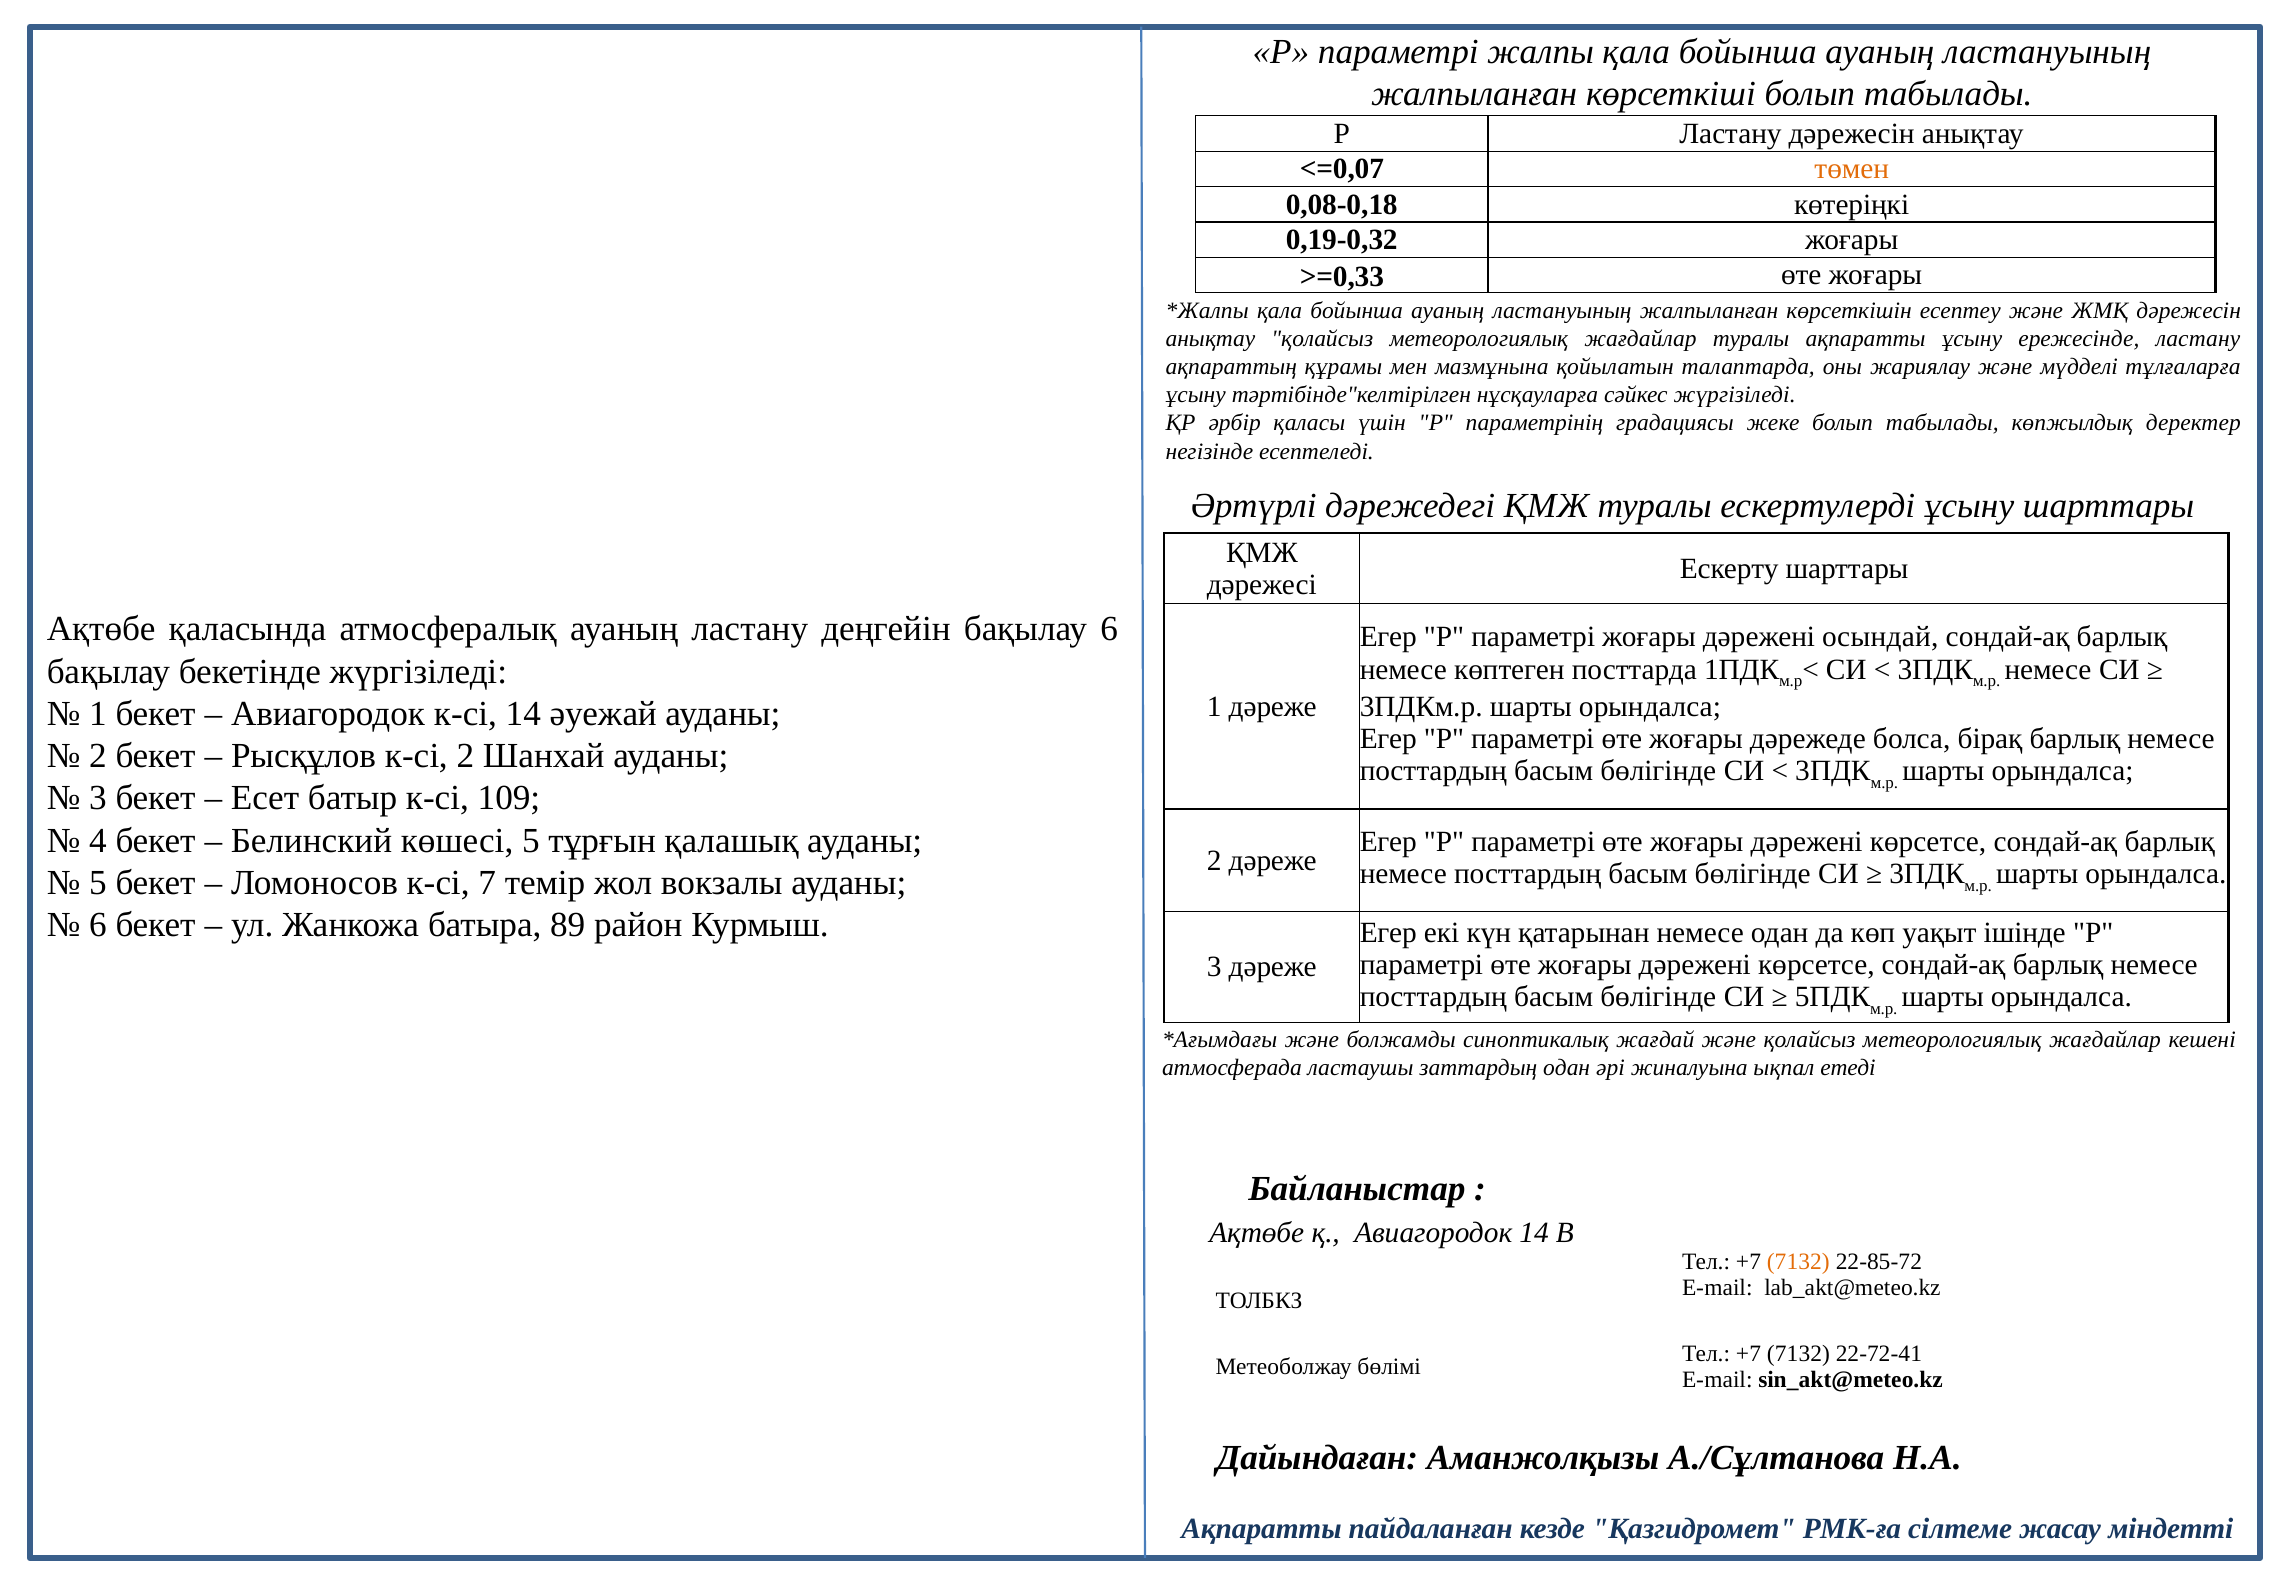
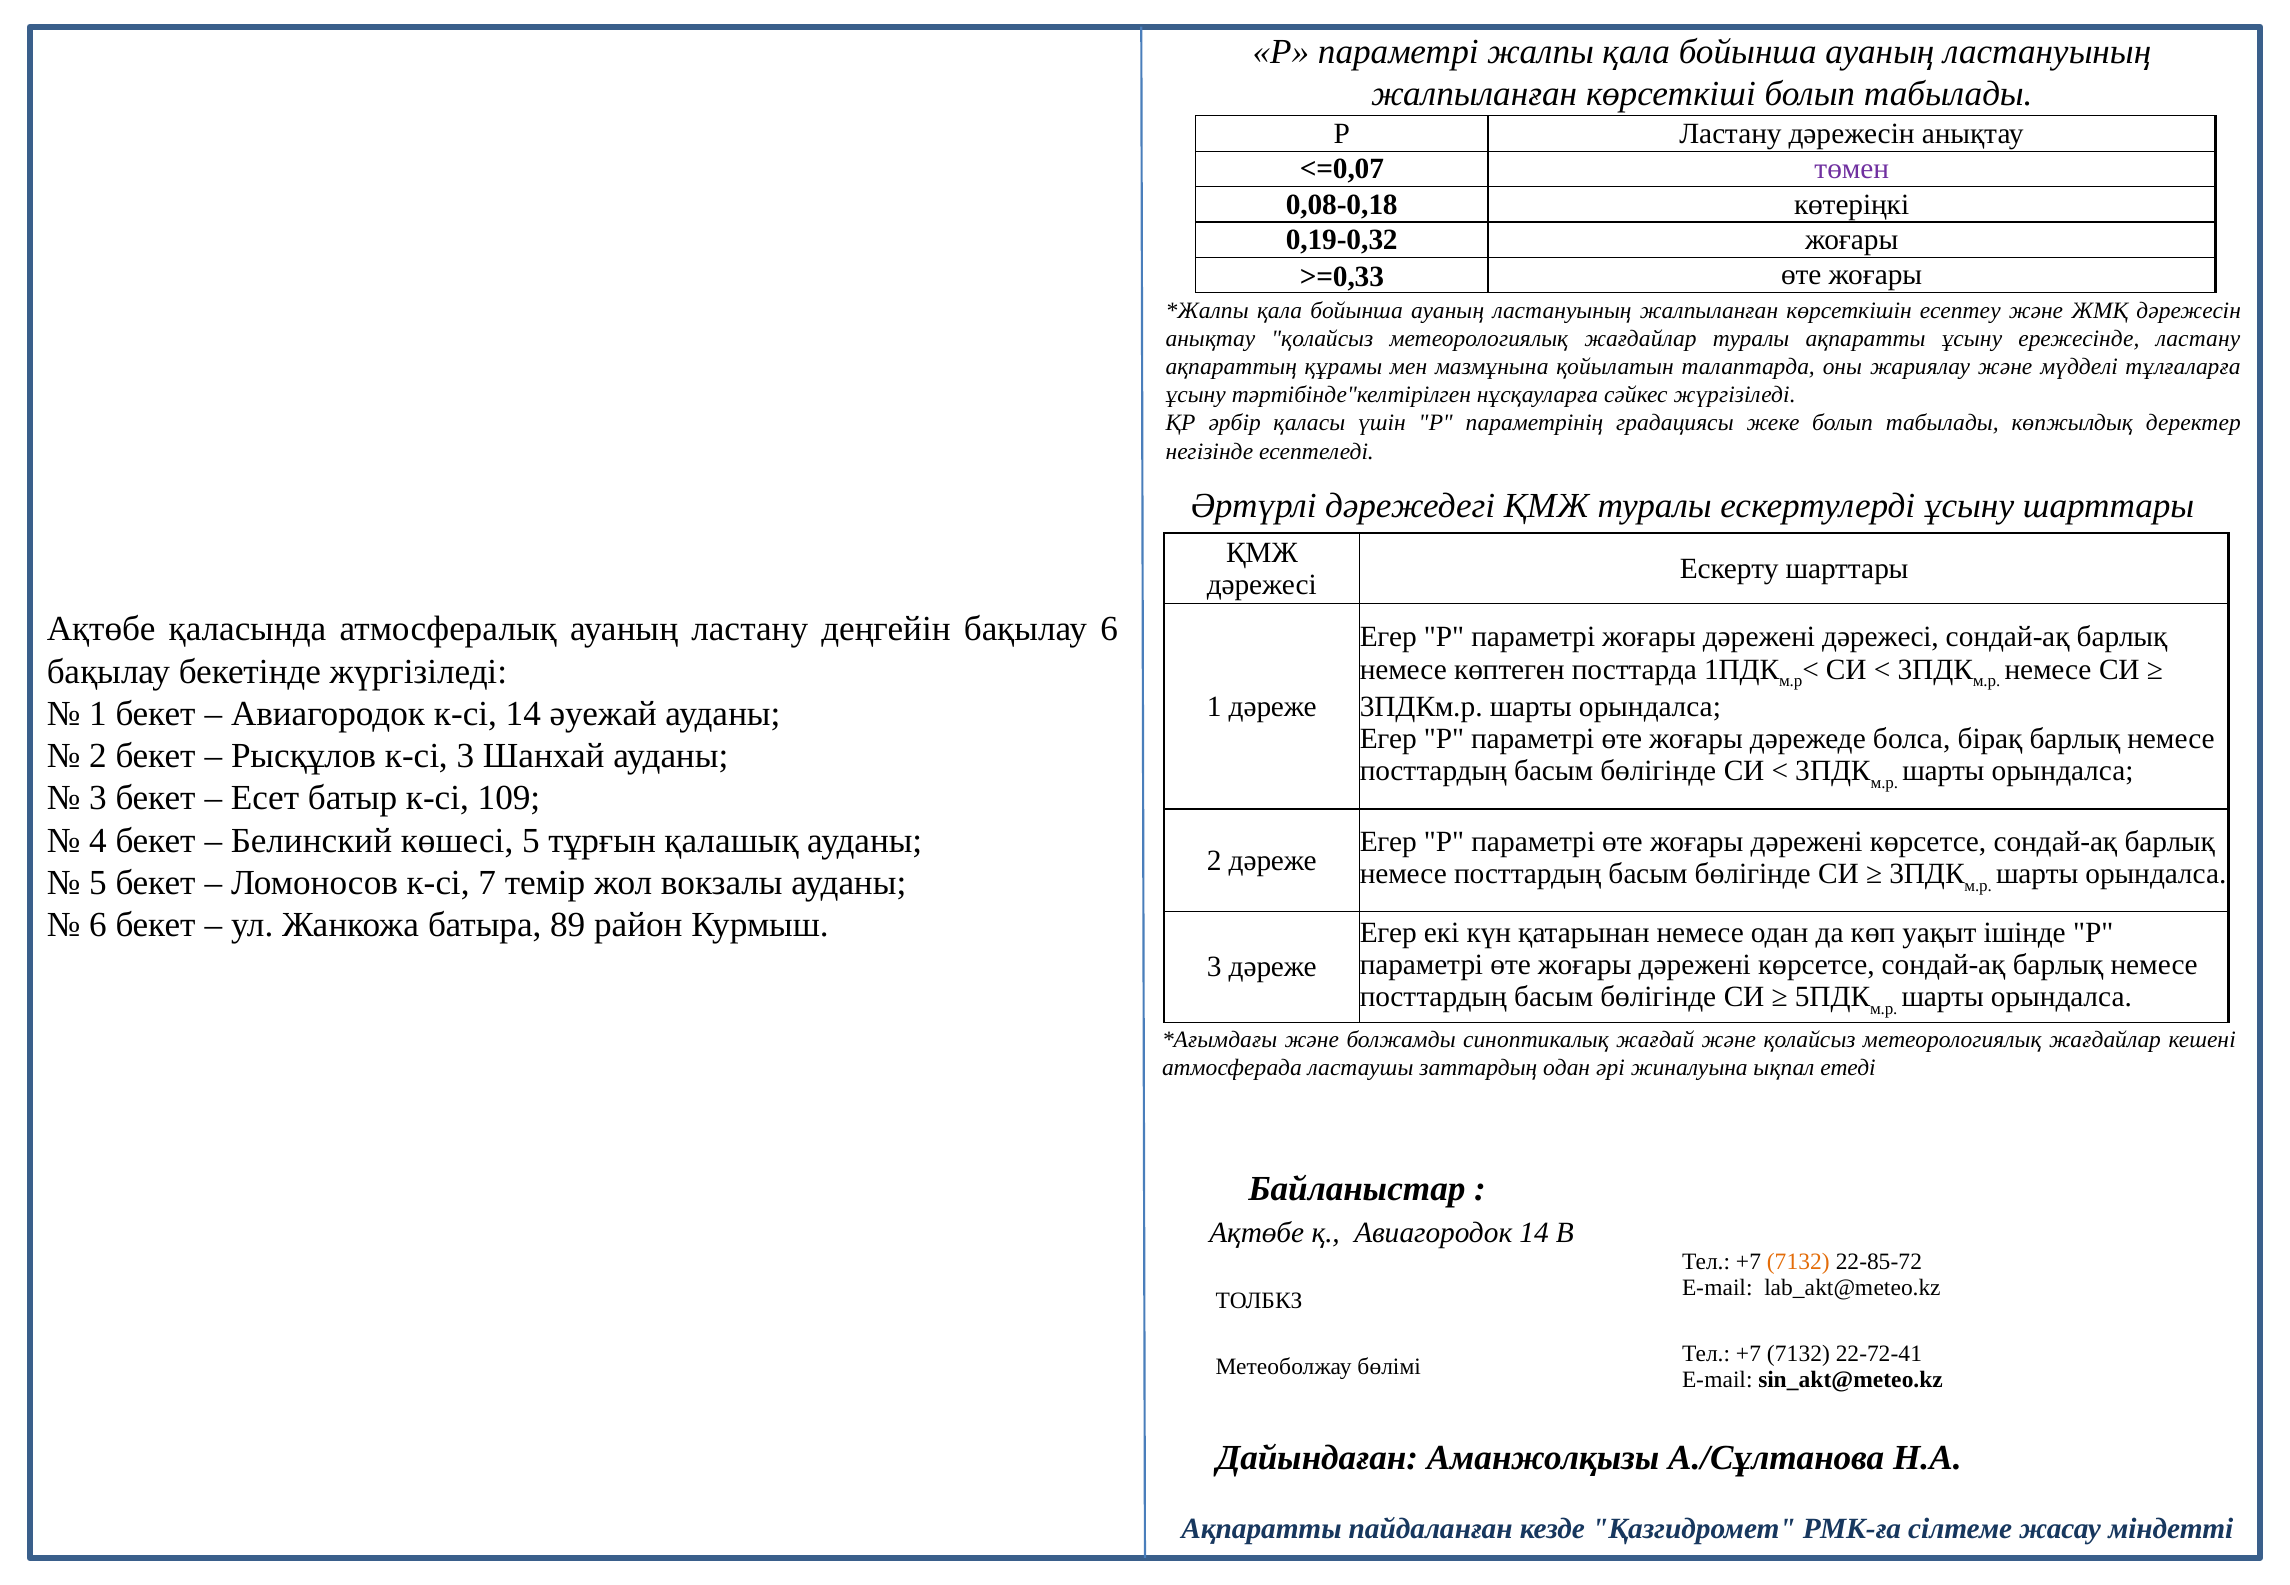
төмен colour: orange -> purple (1852, 169)
дәрежені осындай: осындай -> дәрежесі (1881, 637)
к-сі 2: 2 -> 3 (465, 756)
